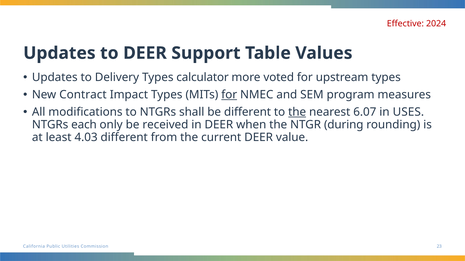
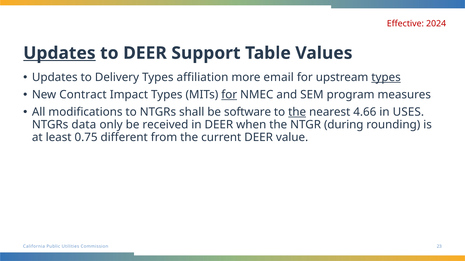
Updates underline: none -> present (59, 53)
calculator: calculator -> affiliation (202, 78)
voted: voted -> email (279, 78)
types underline: none -> present (386, 78)
be different: different -> software (248, 112)
6.07: 6.07 -> 4.66 (365, 112)
each: each -> data (84, 125)
4.03: 4.03 -> 0.75 (86, 137)
